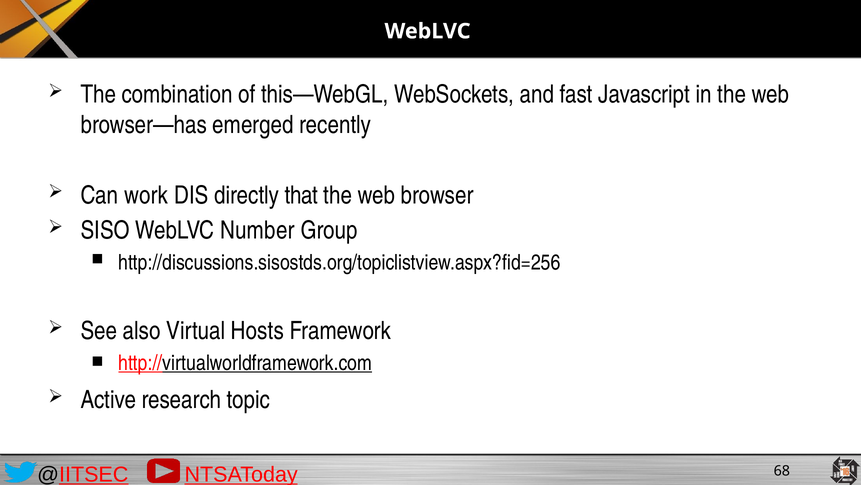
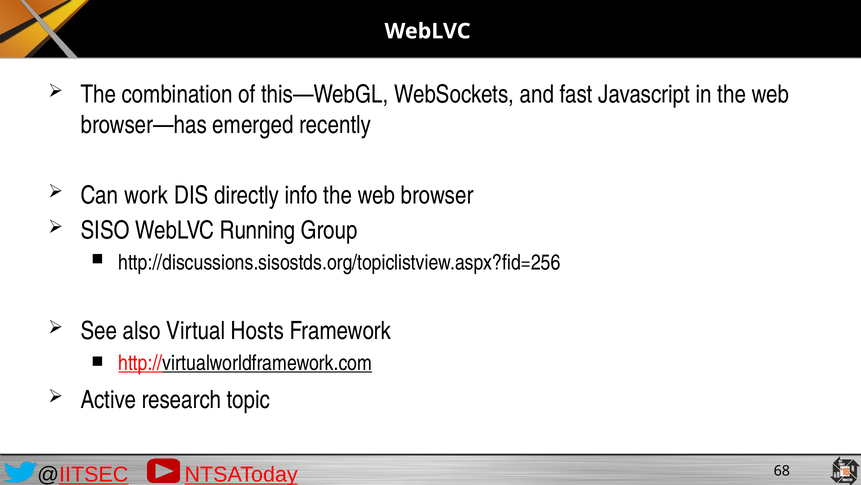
that: that -> info (301, 195)
Number: Number -> Running (258, 230)
